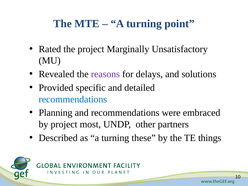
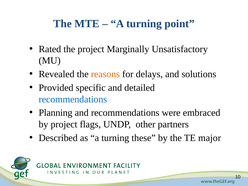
reasons colour: purple -> orange (105, 74)
most: most -> flags (90, 124)
things: things -> major (210, 138)
